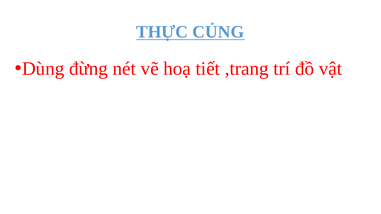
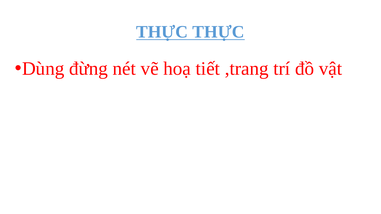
THỰC CỦNG: CỦNG -> THỰC (218, 32)
